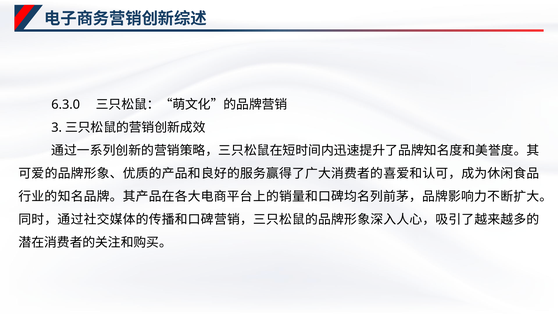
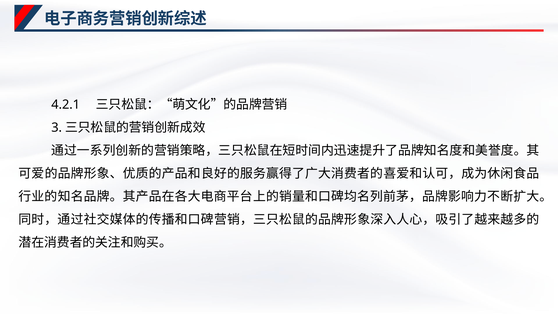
6.3.0: 6.3.0 -> 4.2.1 (66, 104)
